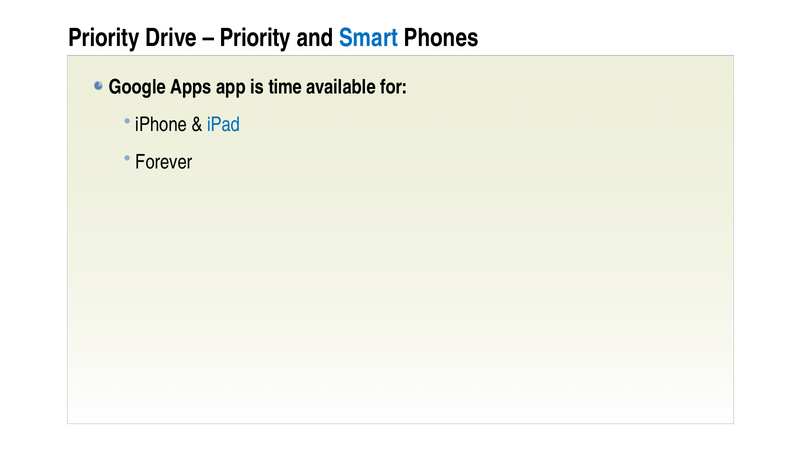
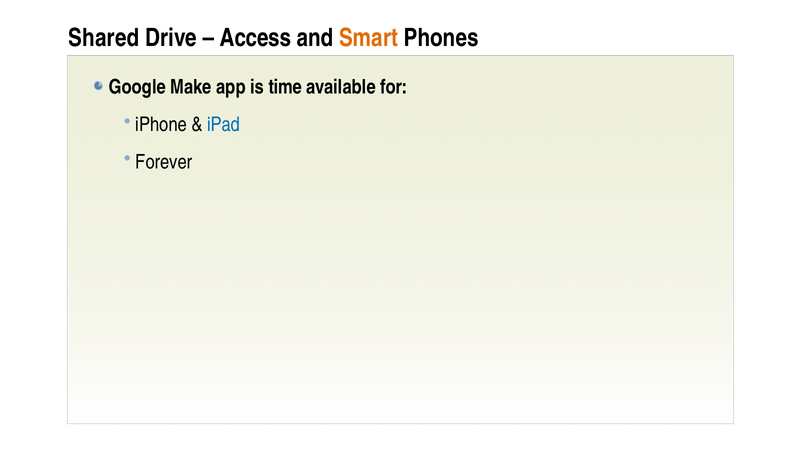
Priority: Priority -> Shared (104, 38)
Priority: Priority -> Access (255, 38)
Smart colour: blue -> orange (369, 38)
Apps: Apps -> Make (191, 87)
